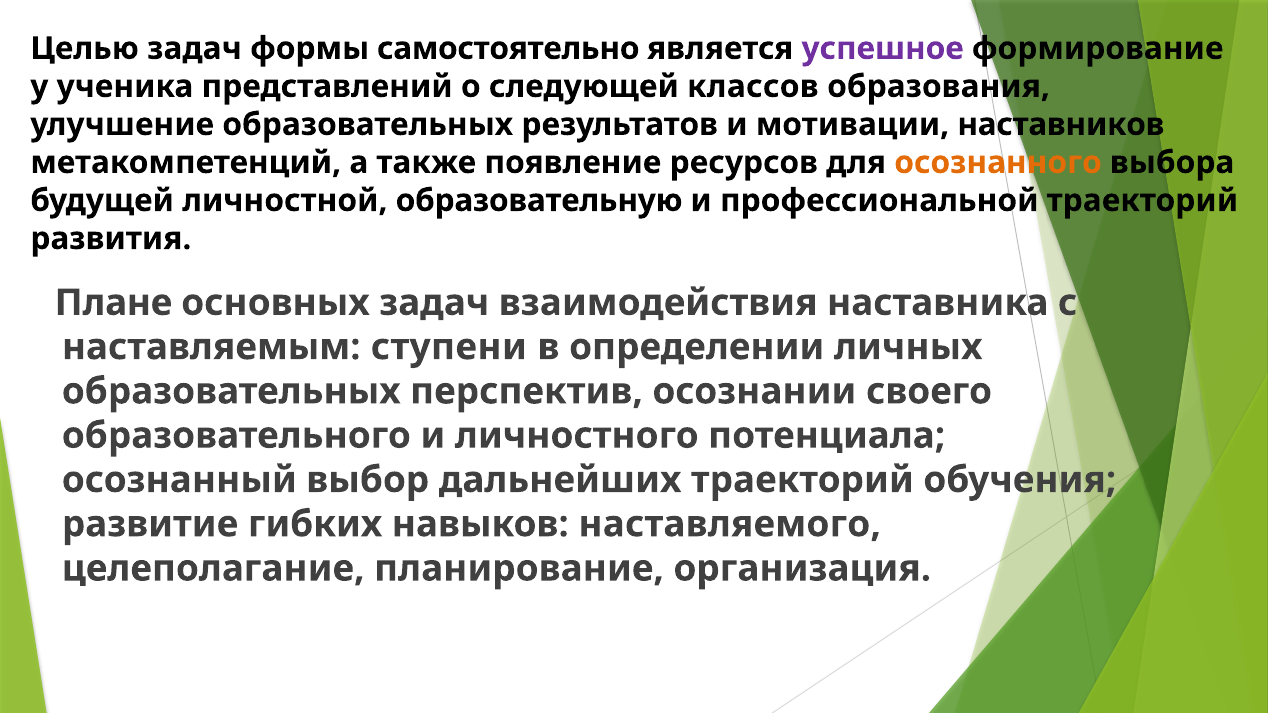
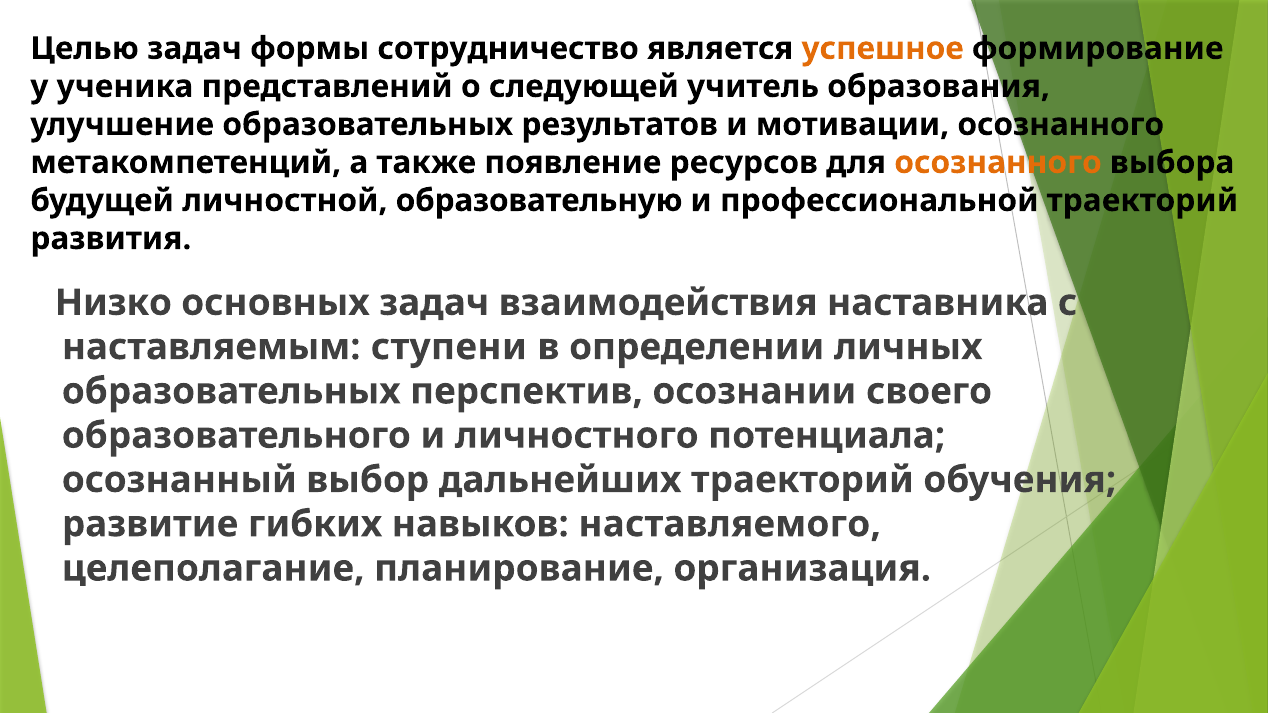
самостоятельно: самостоятельно -> сотрудничество (508, 48)
успешное colour: purple -> orange (883, 48)
классов: классов -> учитель (753, 87)
мотивации наставников: наставников -> осознанного (1061, 125)
Плане: Плане -> Низко (113, 303)
